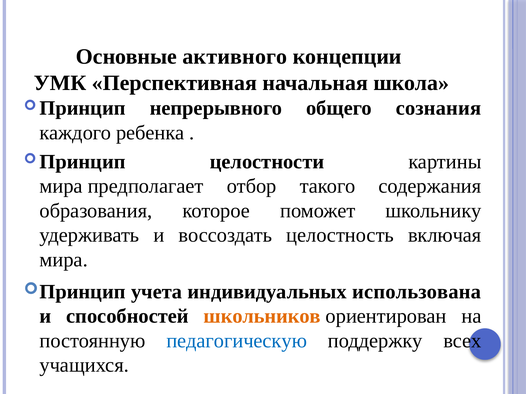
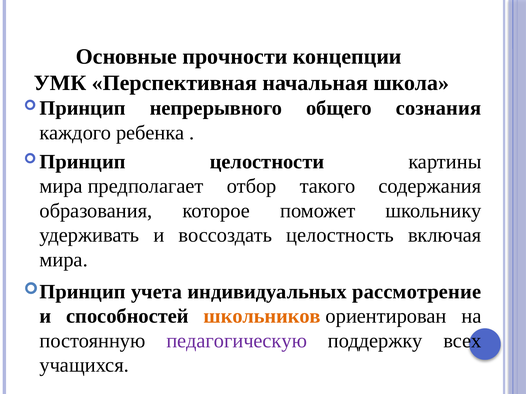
активного: активного -> прочности (235, 57)
использована: использована -> рассмотрение (417, 292)
педагогическую colour: blue -> purple (237, 341)
